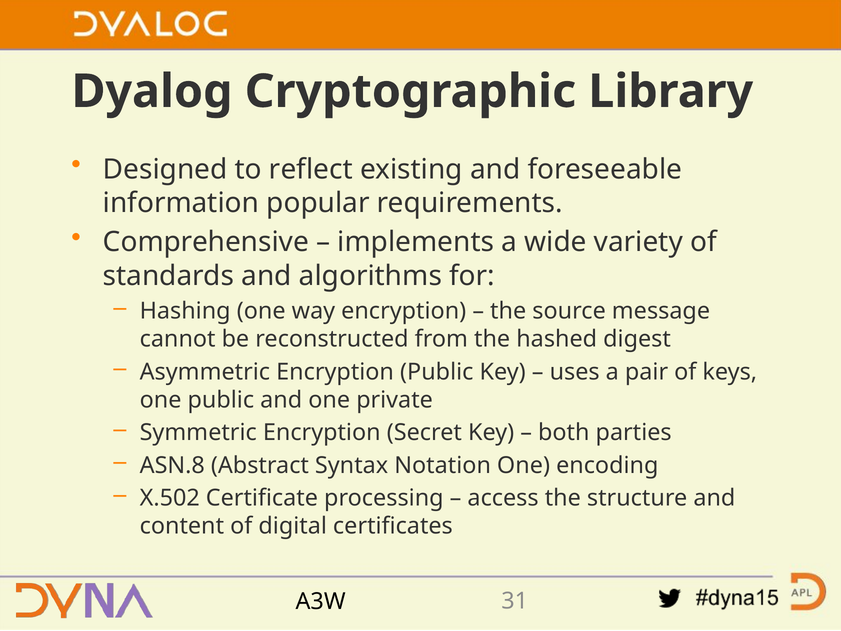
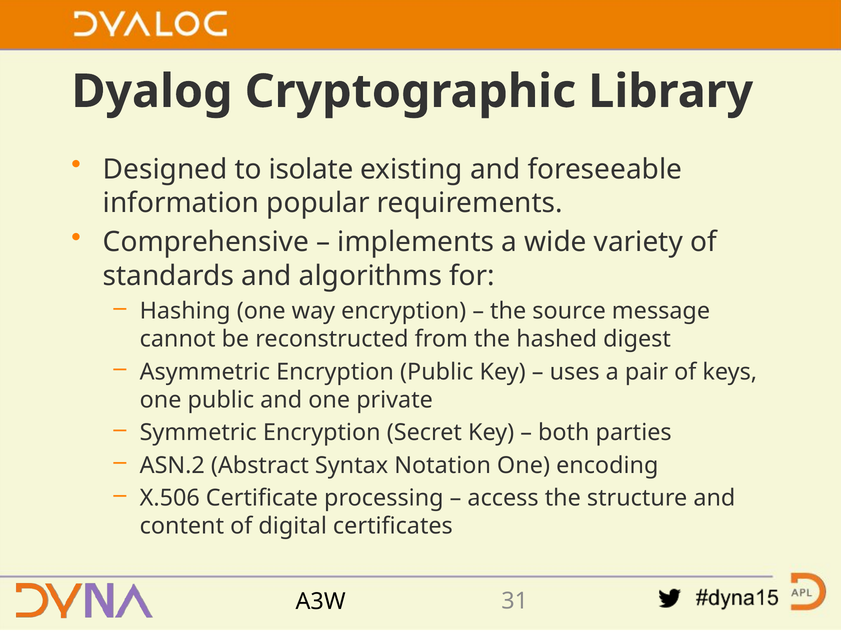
reflect: reflect -> isolate (311, 169)
ASN.8: ASN.8 -> ASN.2 (172, 465)
X.502: X.502 -> X.506 (170, 498)
